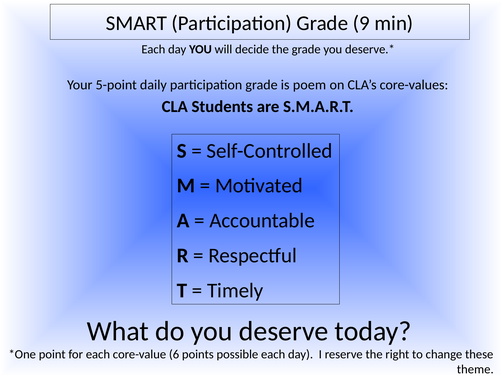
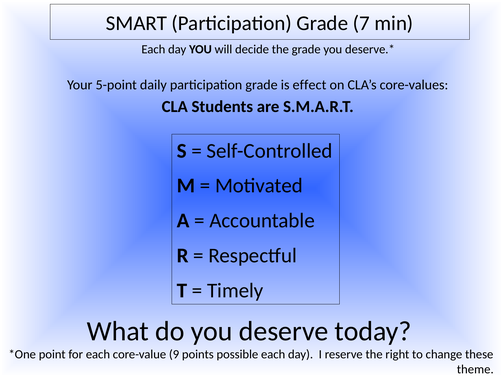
9: 9 -> 7 (361, 23)
poem: poem -> effect (309, 85)
6: 6 -> 9 (174, 355)
